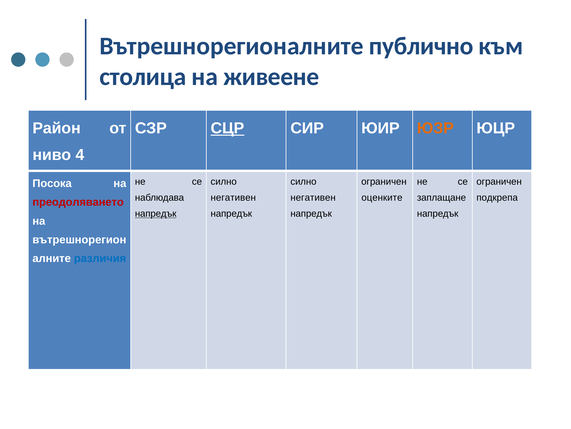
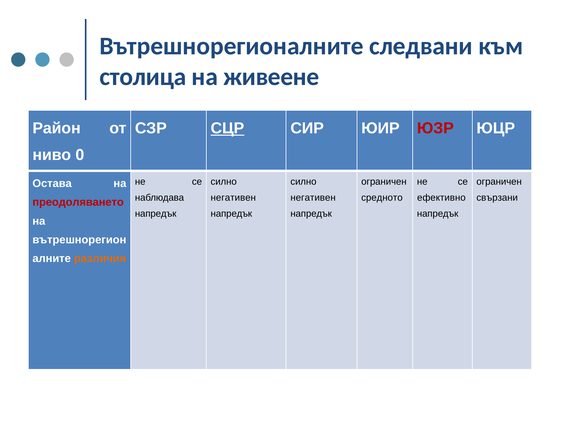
публично: публично -> следвани (421, 46)
ЮЗР colour: orange -> red (435, 128)
4: 4 -> 0 (80, 155)
Посока: Посока -> Остава (52, 183)
оценките: оценките -> средното (382, 197)
заплащане: заплащане -> ефективно (441, 197)
подкрепа: подкрепа -> свързани (497, 197)
напредък underline: present -> none (156, 213)
различия colour: blue -> orange (100, 258)
